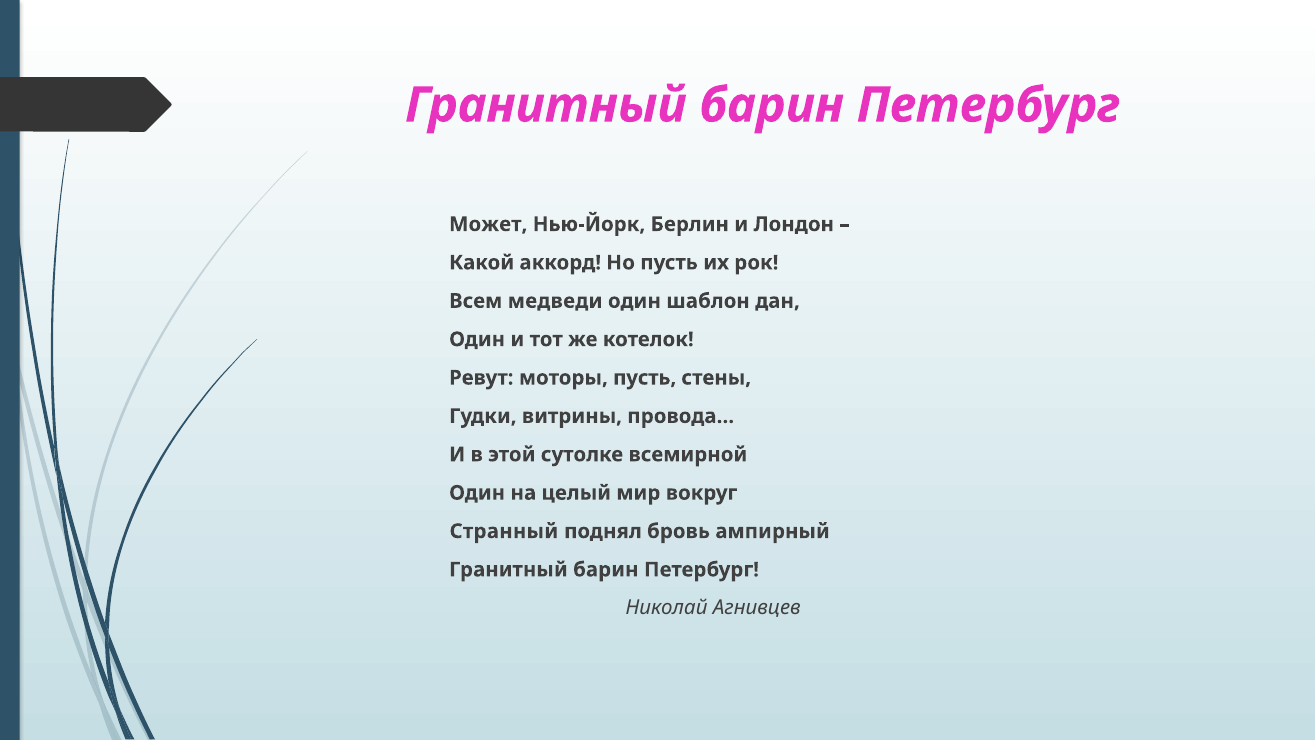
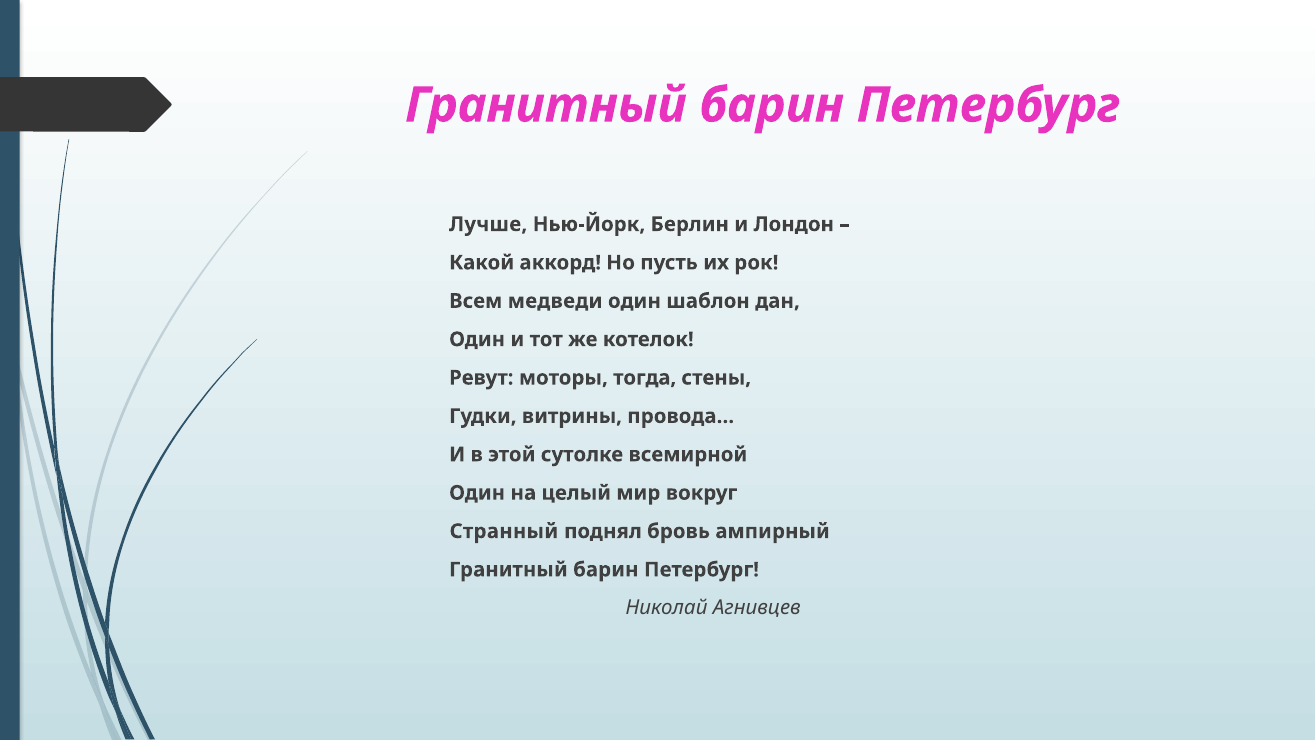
Может: Может -> Лучше (488, 224)
моторы пусть: пусть -> тогда (645, 378)
